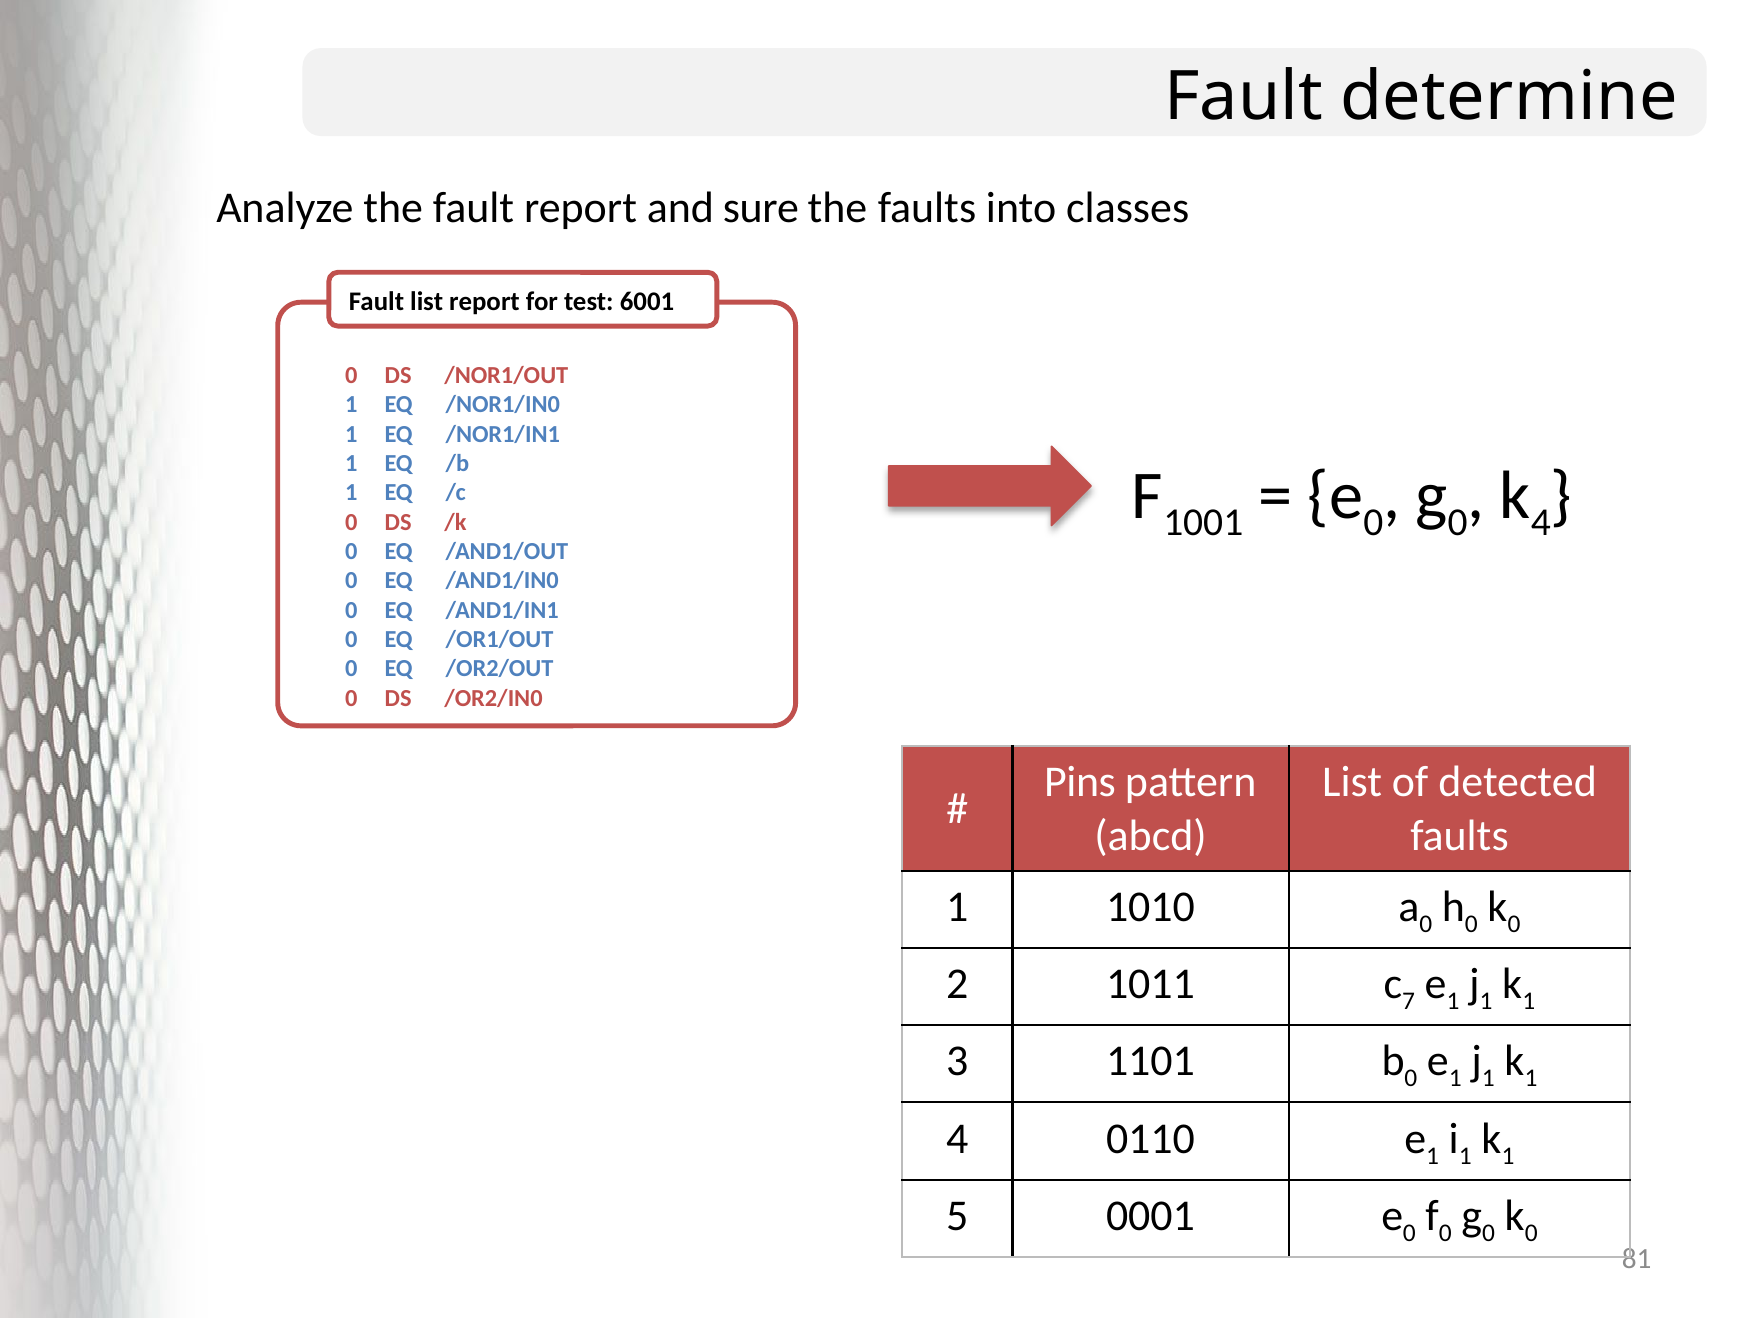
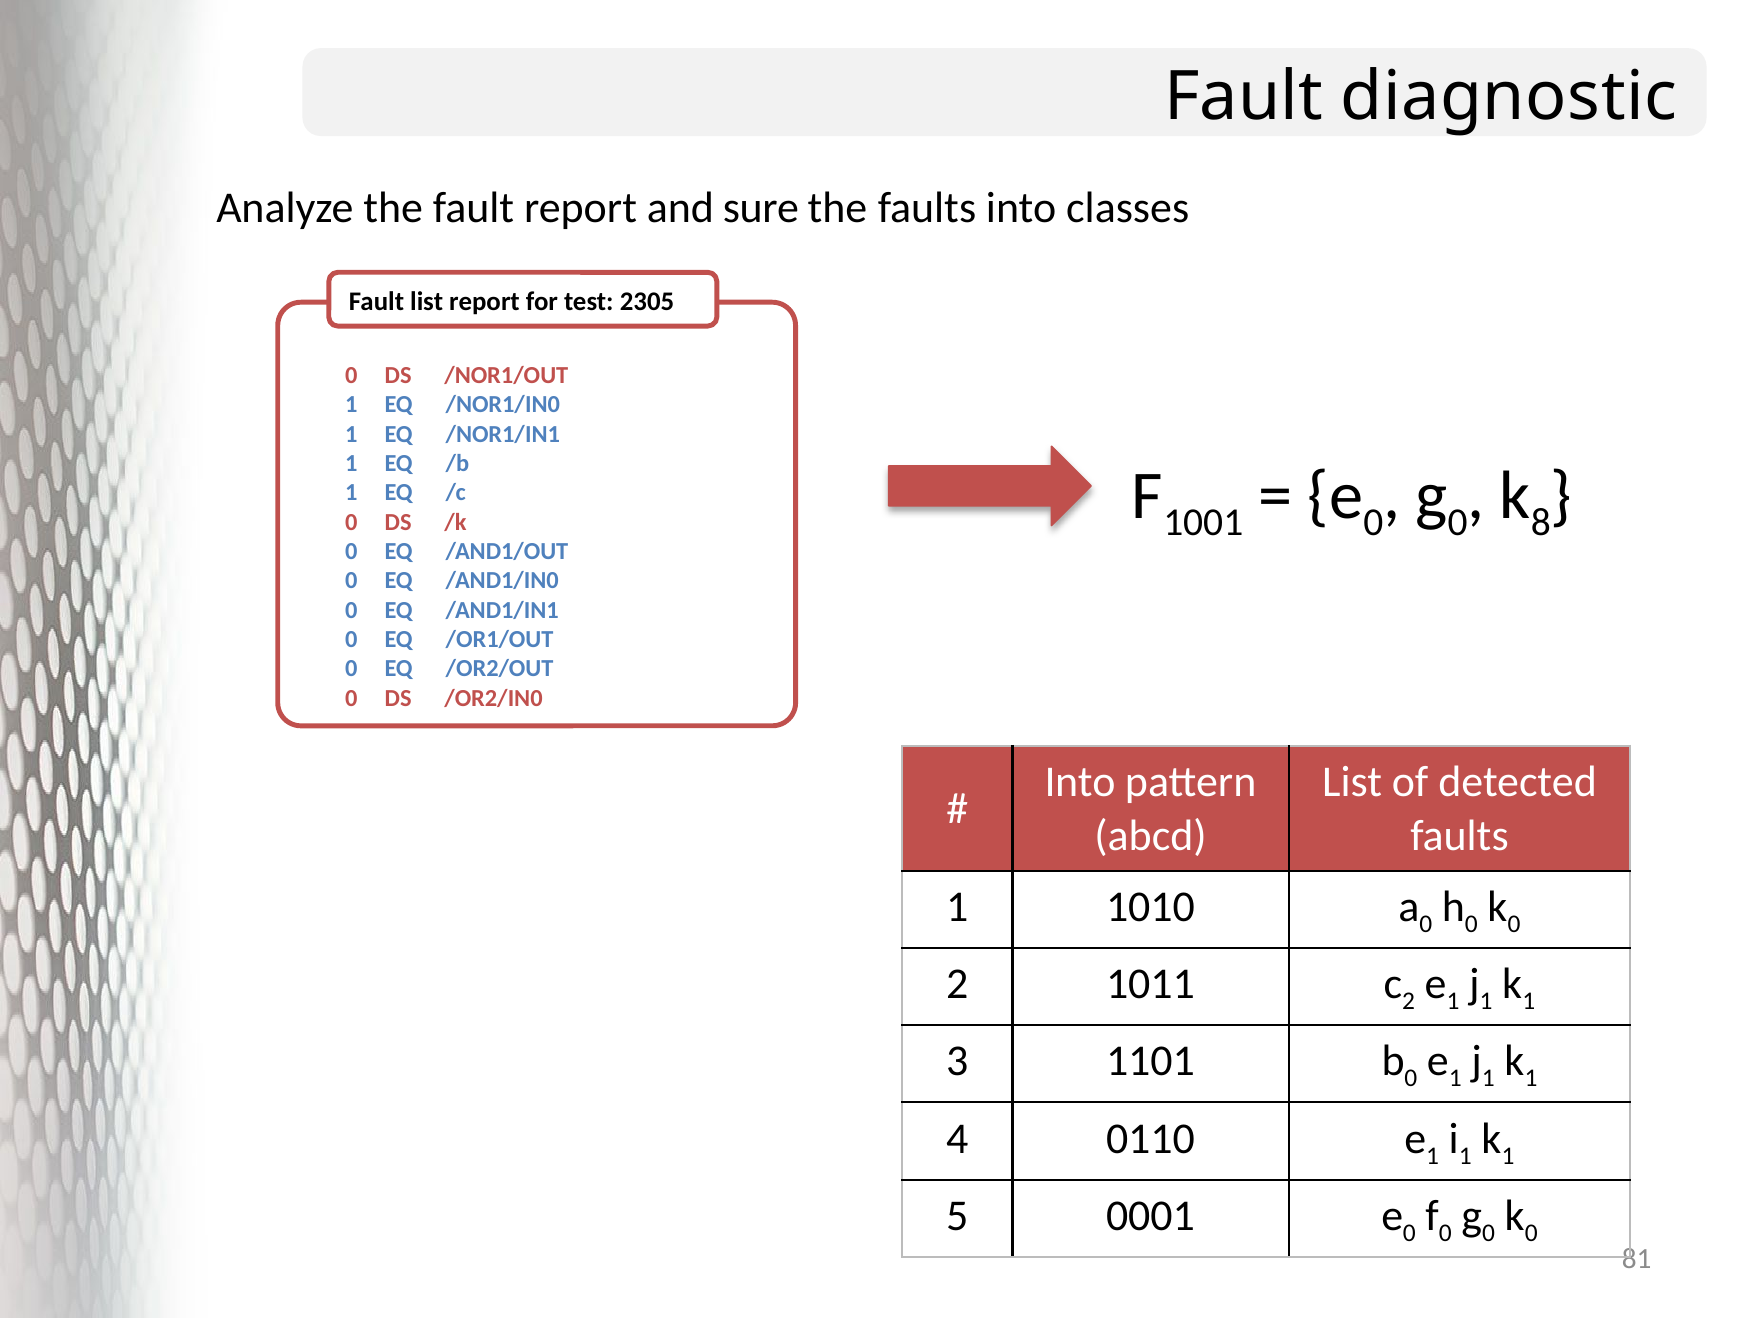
determine: determine -> diagnostic (1509, 97)
6001: 6001 -> 2305 (647, 302)
4: 4 -> 8 (1541, 522)
Pins: Pins -> Into (1080, 782)
7: 7 -> 2 (1409, 1001)
